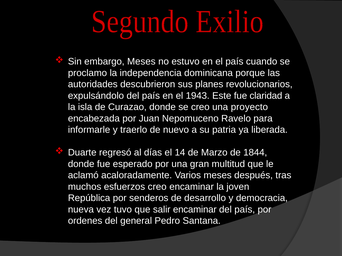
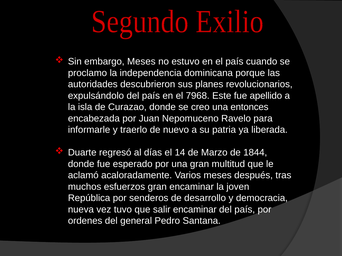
1943: 1943 -> 7968 (198, 96)
claridad: claridad -> apellido (266, 96)
proyecto: proyecto -> entonces (250, 107)
esfuerzos creo: creo -> gran (157, 187)
